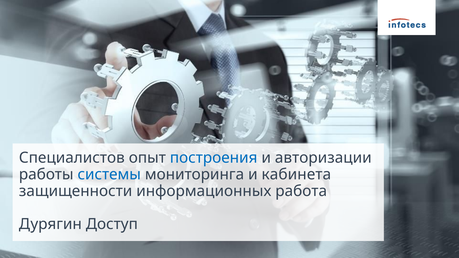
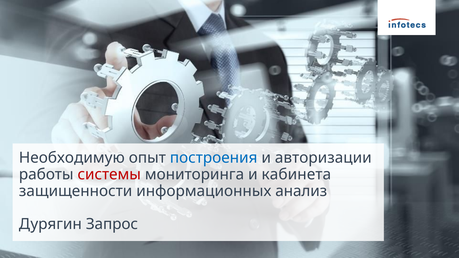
Специалистов: Специалистов -> Необходимую (72, 158)
системы colour: blue -> red (109, 175)
работа: работа -> анализ (301, 191)
Доступ: Доступ -> Запрос (112, 224)
